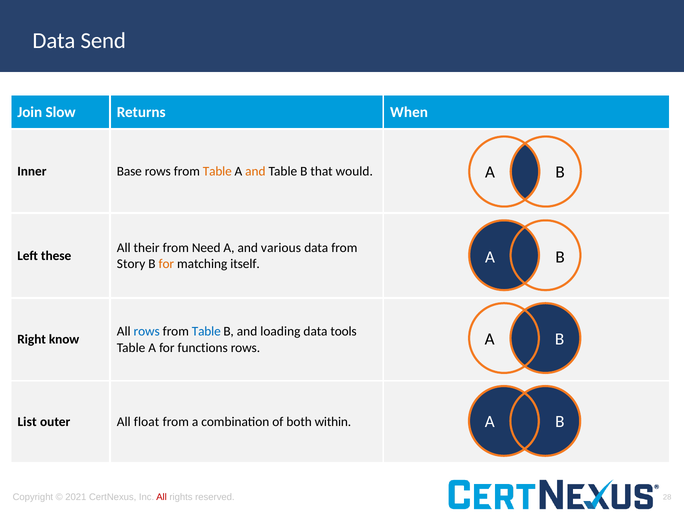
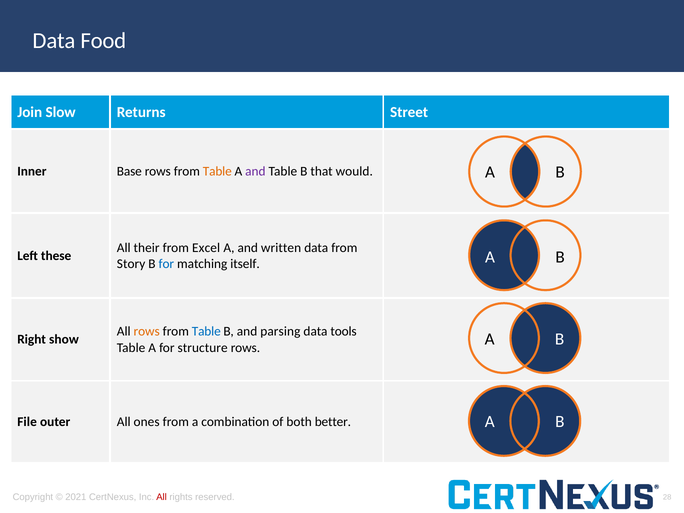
Send: Send -> Food (103, 41)
When: When -> Street (409, 112)
and colour: orange -> purple (255, 171)
Need: Need -> Excel (206, 248)
various: various -> written (281, 248)
for colour: orange -> blue (166, 264)
rows colour: blue -> orange (147, 331)
loading: loading -> parsing (280, 331)
know: know -> show (64, 340)
functions: functions -> structure (203, 348)
List: List -> File (27, 422)
float: float -> ones (147, 422)
within: within -> better (333, 422)
